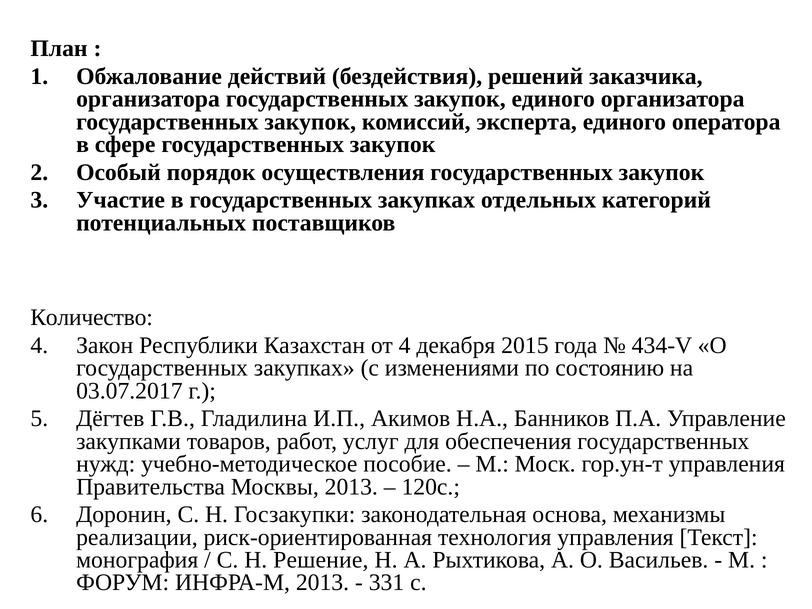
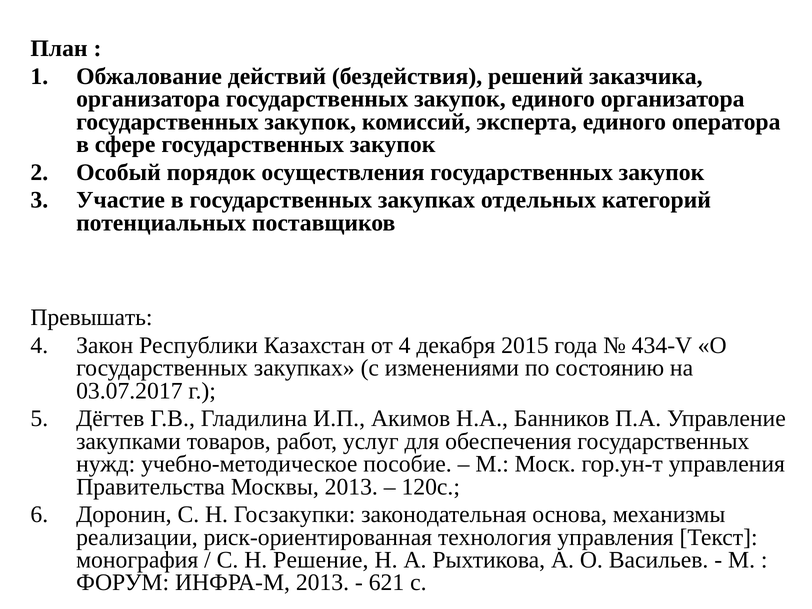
Количество: Количество -> Превышать (91, 317)
331: 331 -> 621 (387, 583)
